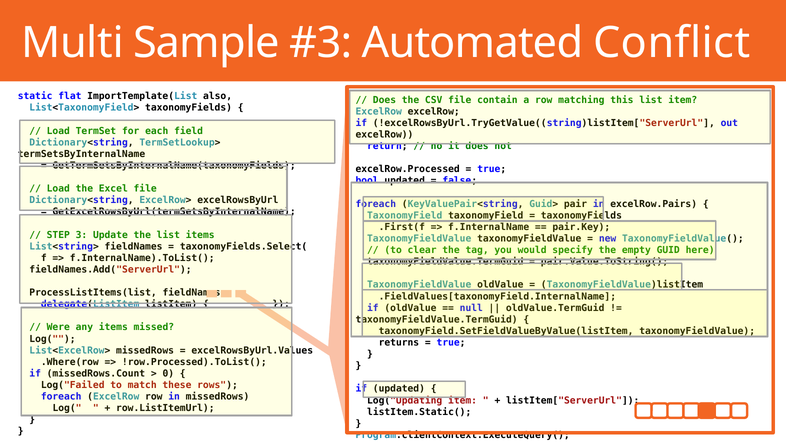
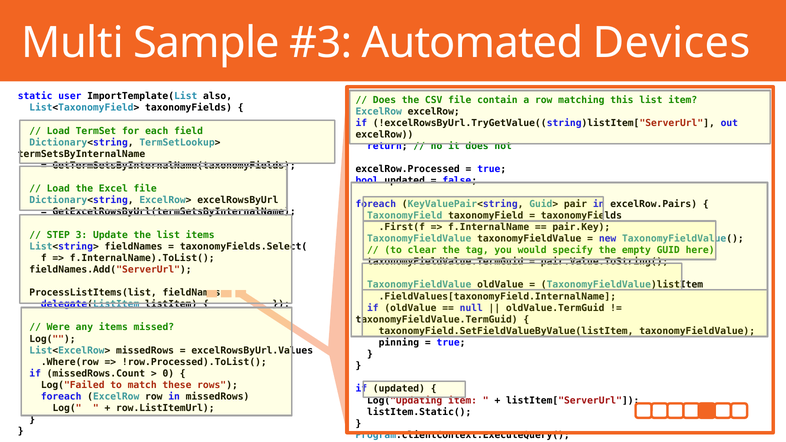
Conflict: Conflict -> Devices (672, 43)
flat: flat -> user (70, 96)
returns: returns -> pinning (399, 343)
